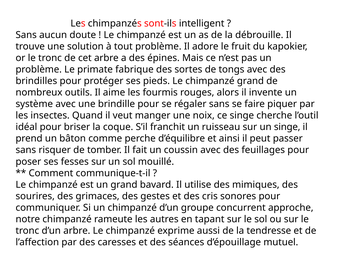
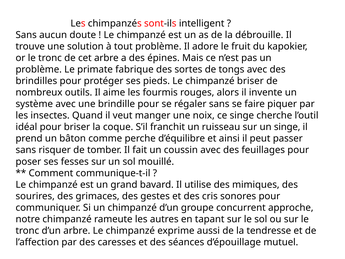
chimpanzé grand: grand -> briser (250, 81)
